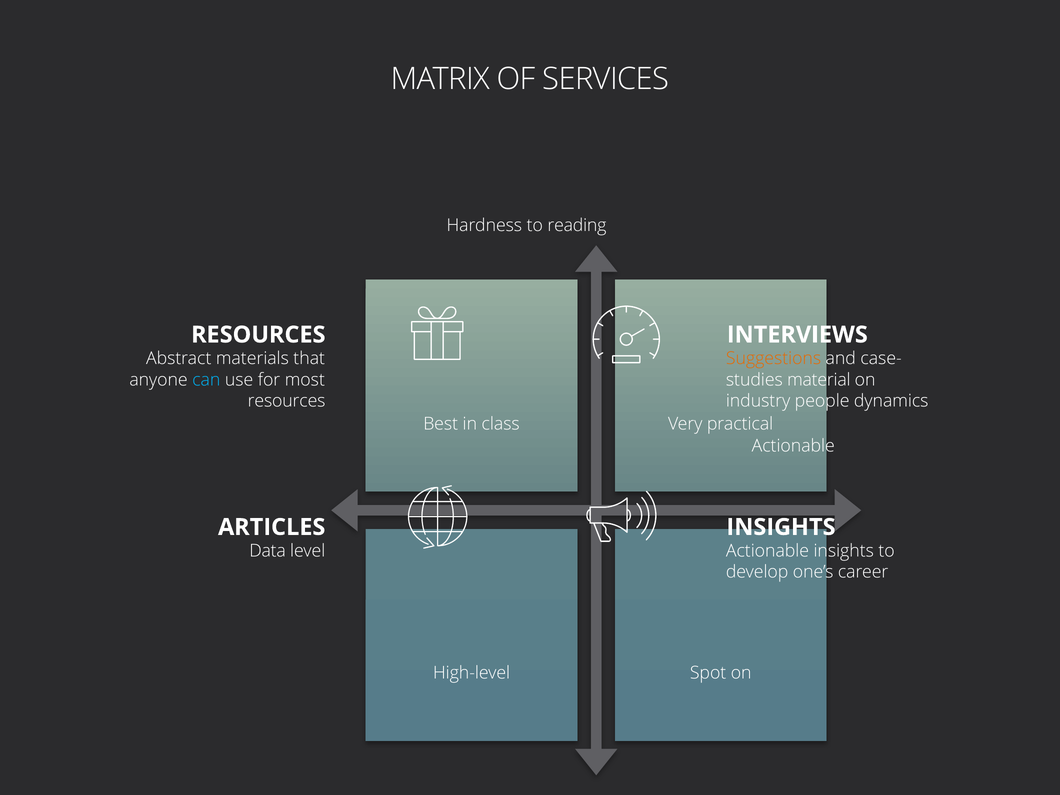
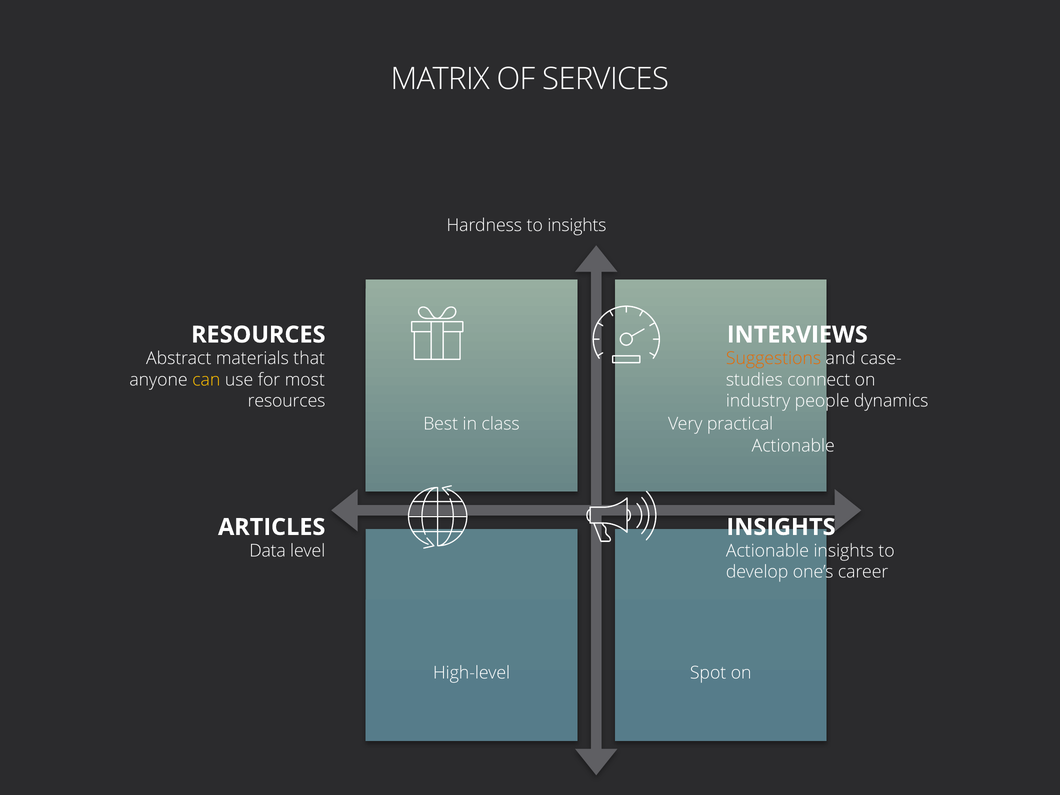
to reading: reading -> insights (577, 225)
can colour: light blue -> yellow (206, 380)
material: material -> connect (819, 380)
